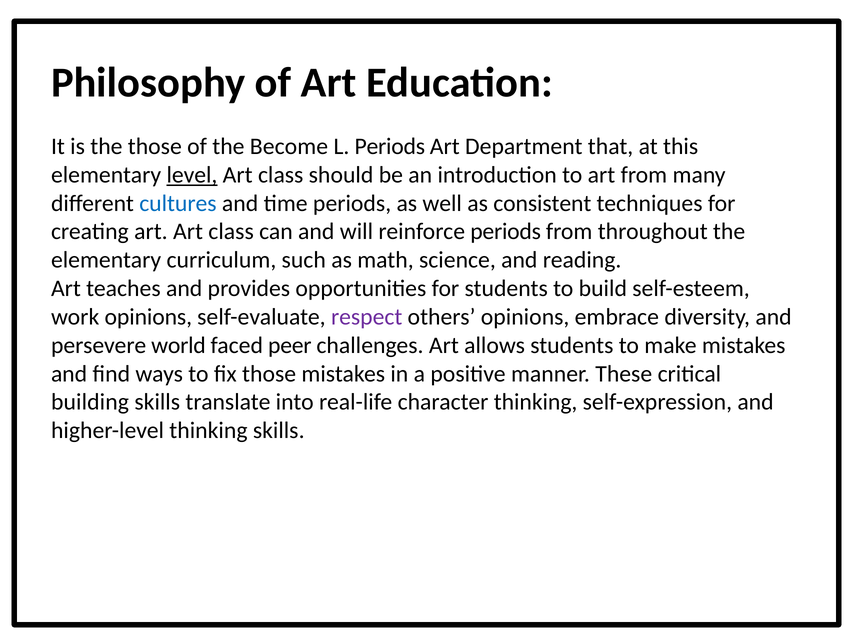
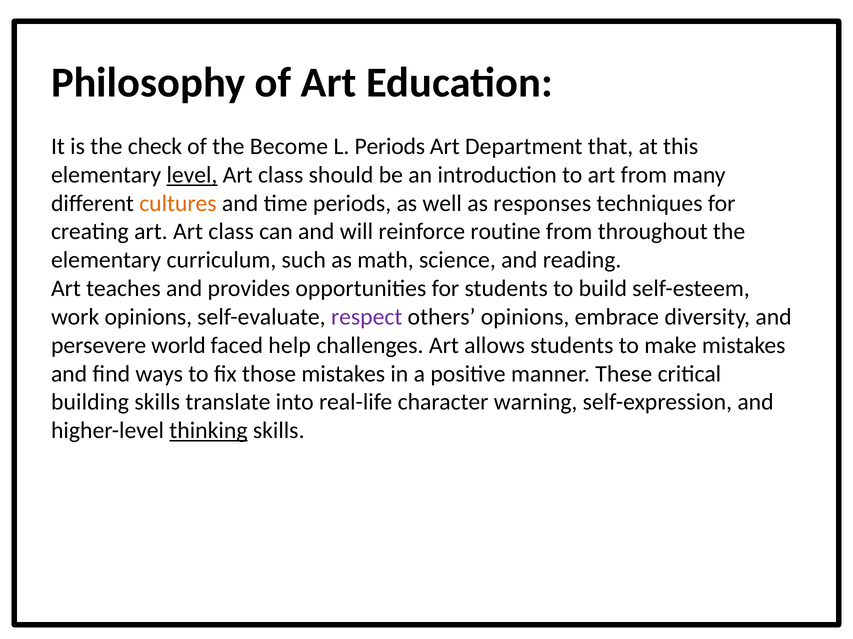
the those: those -> check (155, 147)
cultures colour: blue -> orange (178, 204)
consistent: consistent -> responses (542, 204)
reinforce periods: periods -> routine (506, 232)
peer: peer -> help (290, 346)
character thinking: thinking -> warning (536, 403)
thinking underline: none -> present (208, 431)
